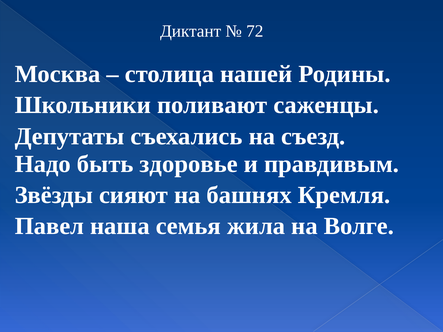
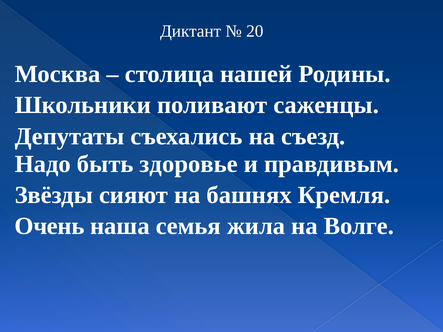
72: 72 -> 20 (255, 31)
Павел: Павел -> Очень (49, 226)
